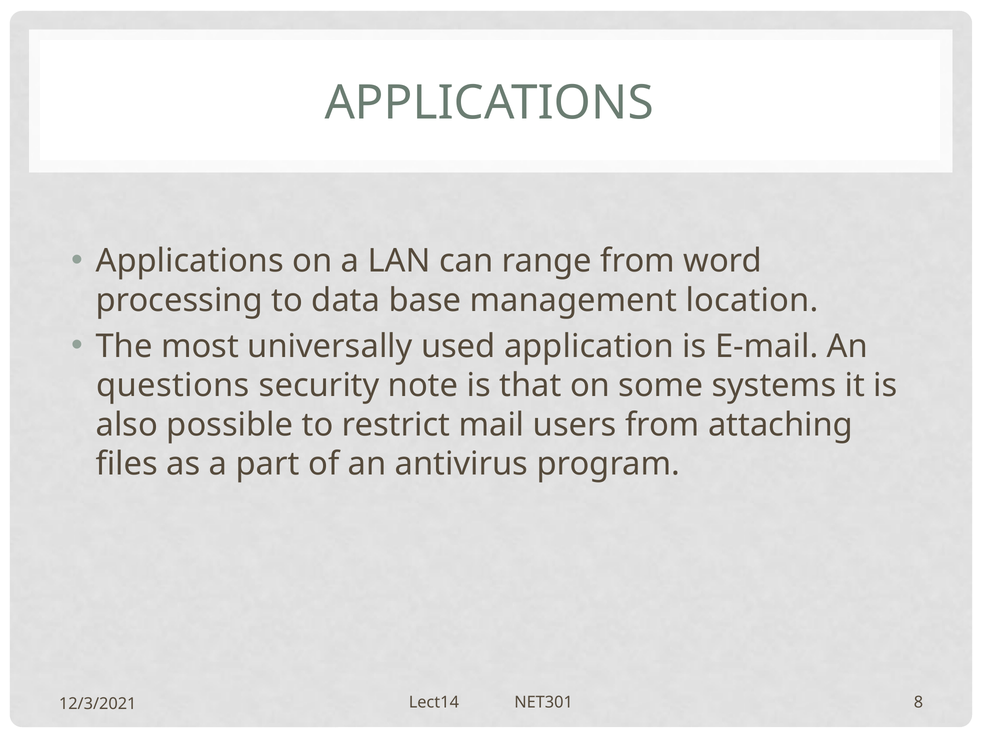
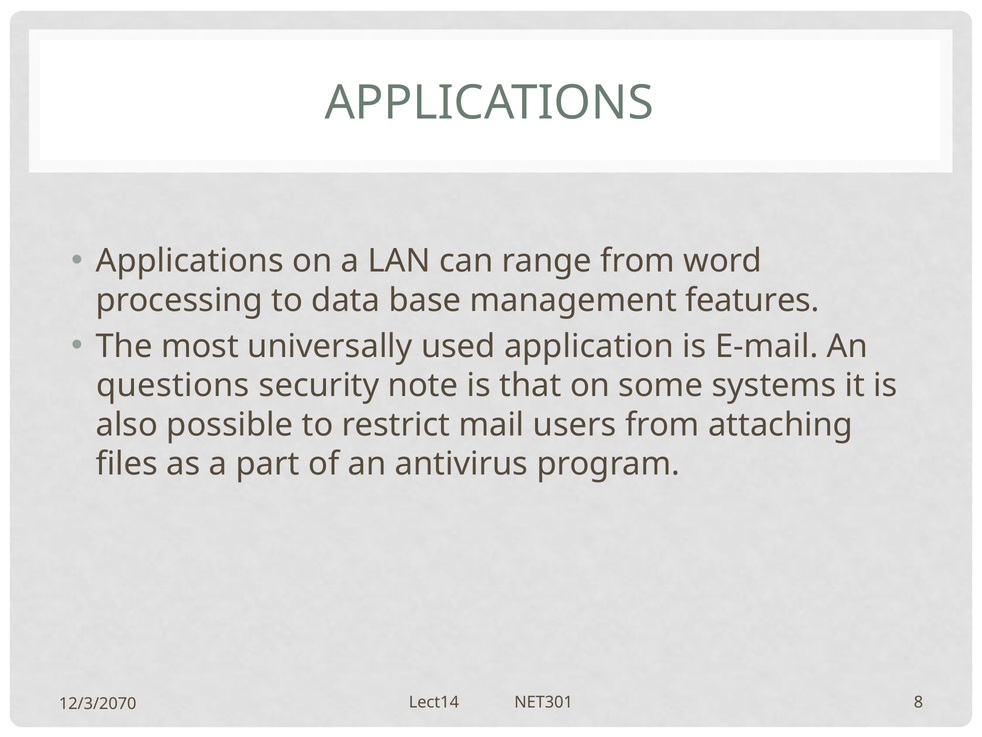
location: location -> features (752, 300)
12/3/2021: 12/3/2021 -> 12/3/2070 (98, 703)
